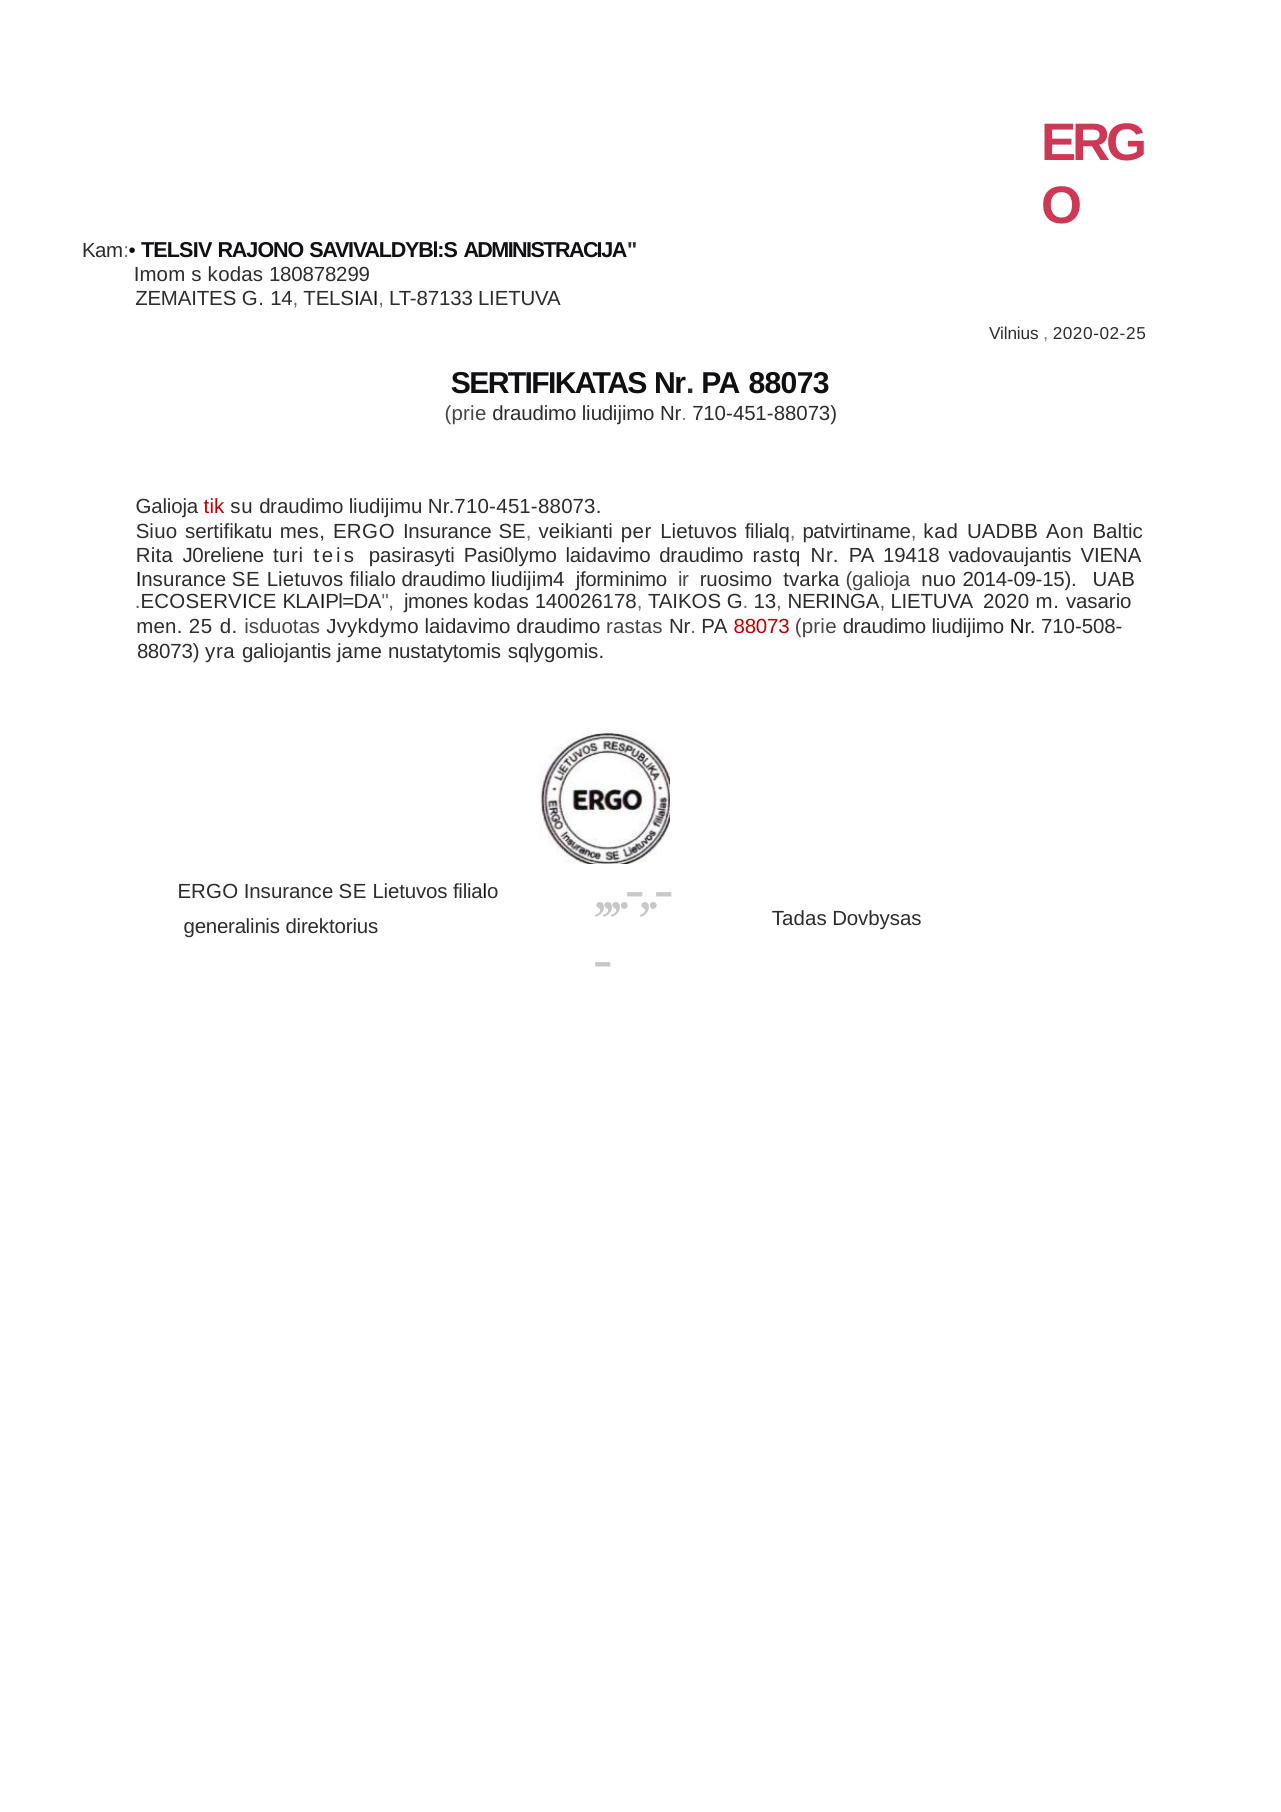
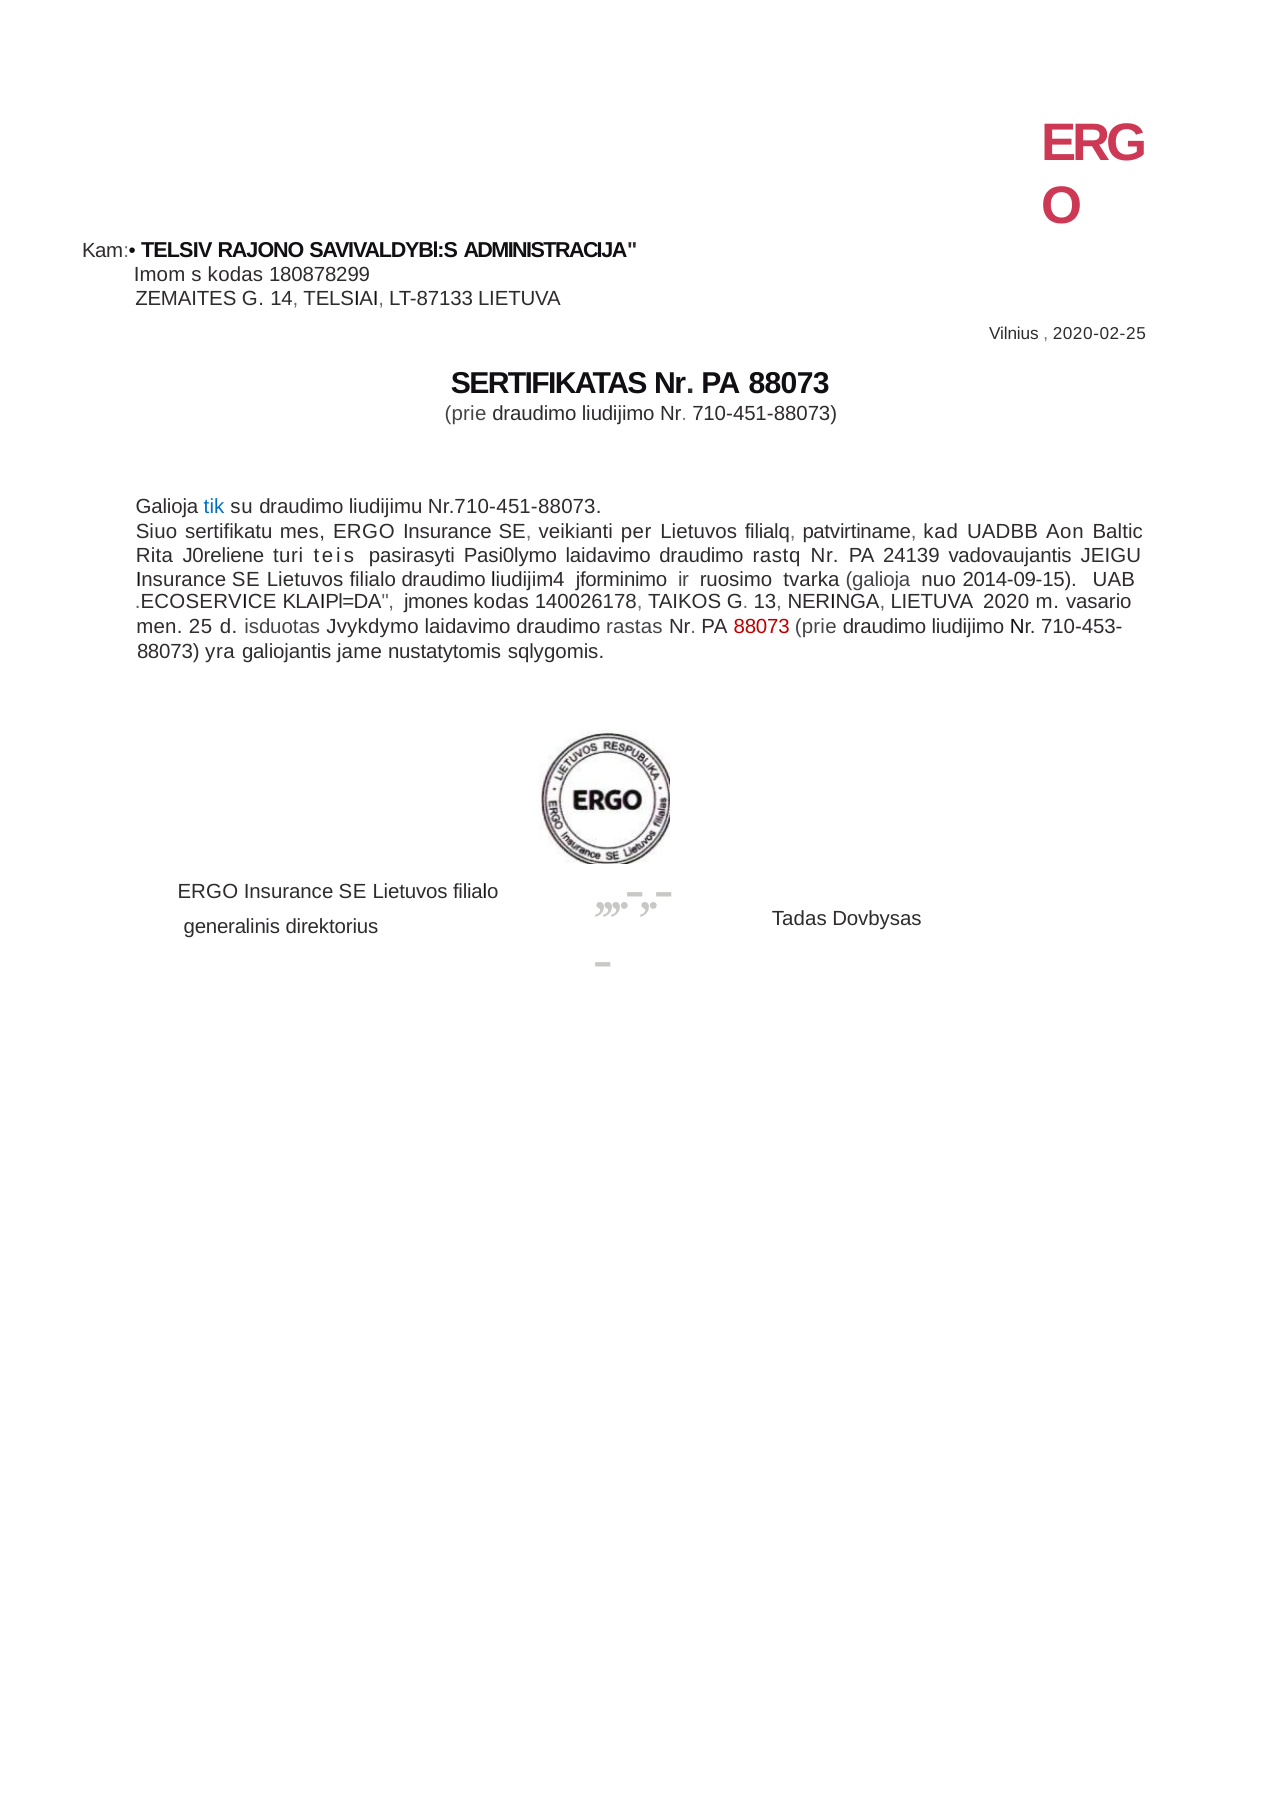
tik colour: red -> blue (214, 507)
19418: 19418 -> 24139 (911, 555)
VIENA: VIENA -> JEIGU (1111, 555)
710-508-: 710-508- -> 710-453- (1082, 627)
